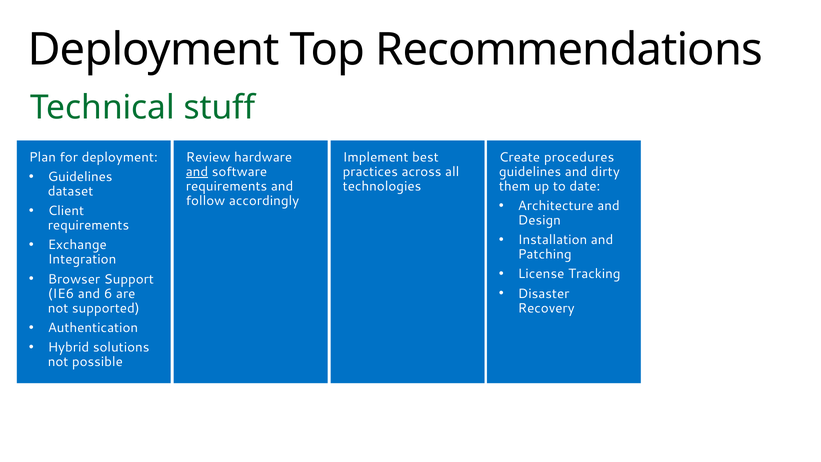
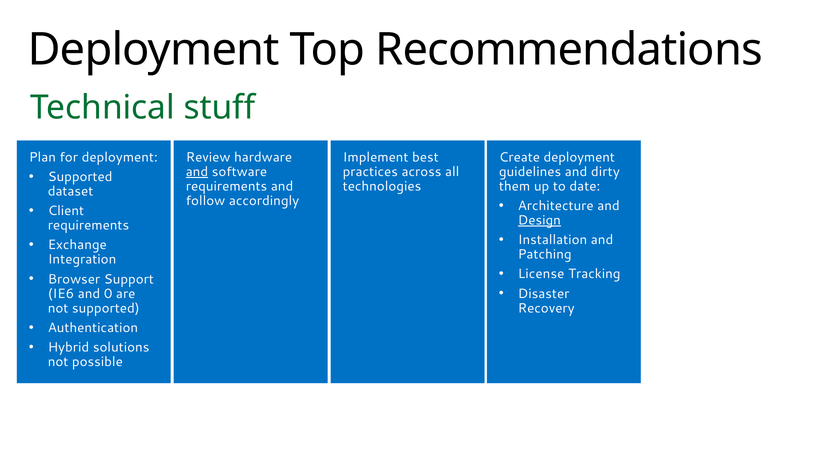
Create procedures: procedures -> deployment (579, 157)
Guidelines: Guidelines -> Supported (80, 177)
Design underline: none -> present (539, 220)
6: 6 -> 0 (108, 293)
